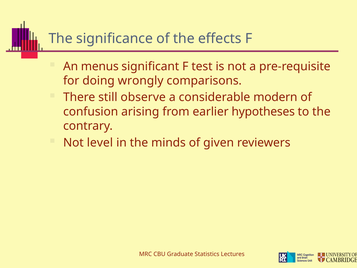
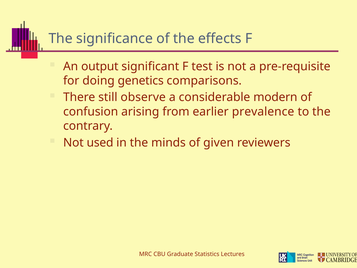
menus: menus -> output (100, 66)
wrongly: wrongly -> genetics (141, 81)
hypotheses: hypotheses -> prevalence (263, 112)
level: level -> used (100, 142)
